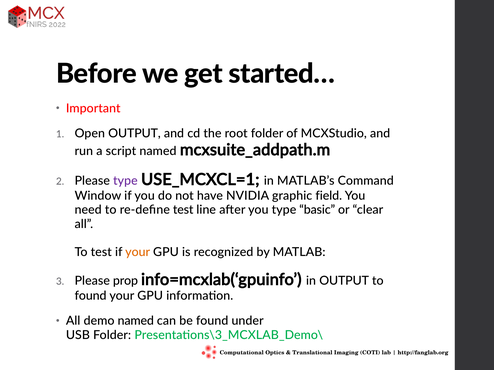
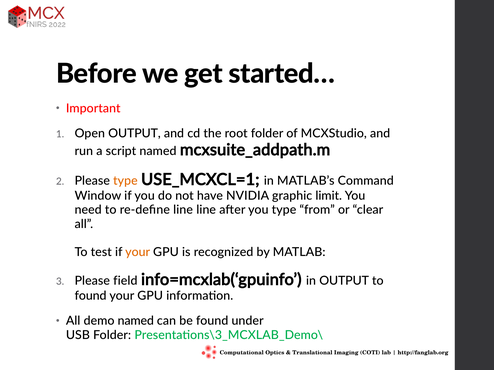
type colour: purple -> orange (125, 181)
field: field -> limit (329, 196)
re-define test: test -> line (183, 210)
basic: basic -> from (317, 210)
prop: prop -> field (125, 281)
